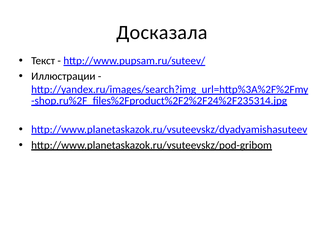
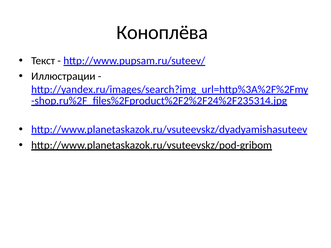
Досказала: Досказала -> Коноплёва (162, 32)
